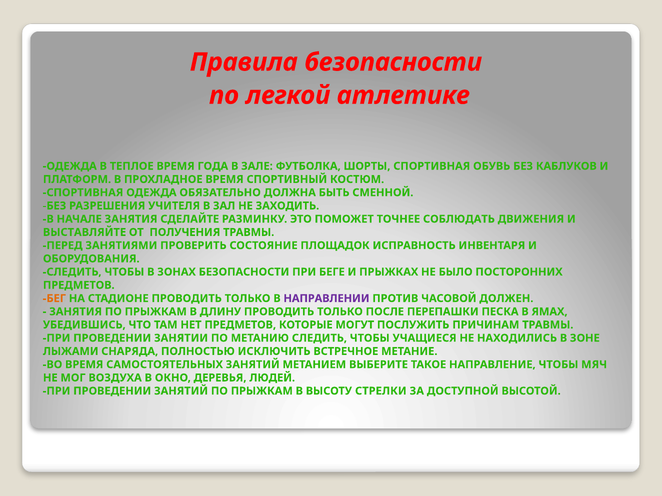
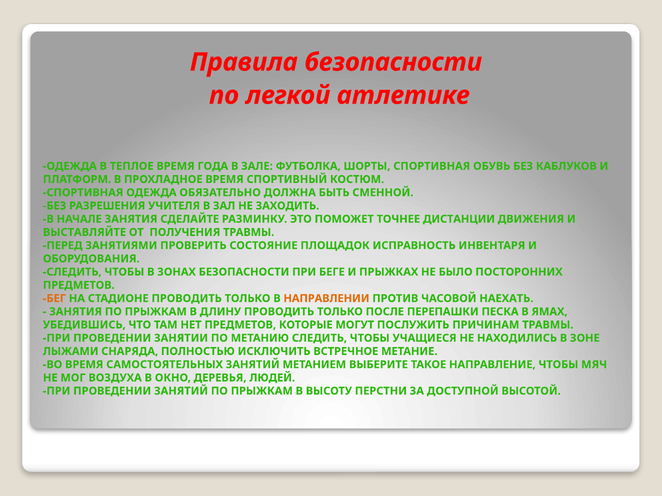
СОБЛЮДАТЬ: СОБЛЮДАТЬ -> ДИСТАНЦИИ (459, 219)
НАПРАВЛЕНИИ colour: purple -> orange (326, 299)
ДОЛЖЕН: ДОЛЖЕН -> НАЕХАТЬ (506, 299)
СТРЕЛКИ: СТРЕЛКИ -> ПЕРСТНИ (381, 391)
